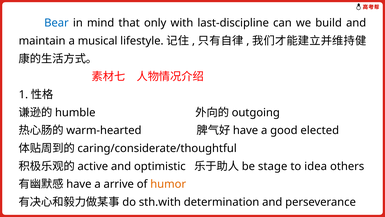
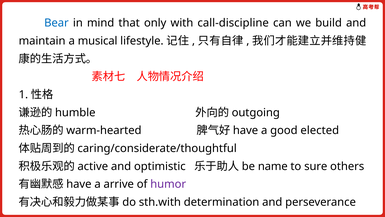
last-discipline: last-discipline -> call-discipline (233, 23)
stage: stage -> name (273, 166)
idea: idea -> sure (316, 166)
humor colour: orange -> purple (168, 184)
